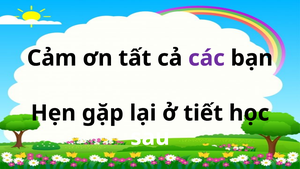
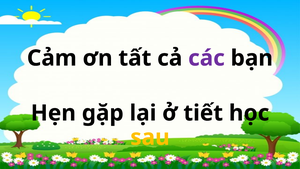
sau colour: white -> yellow (150, 137)
